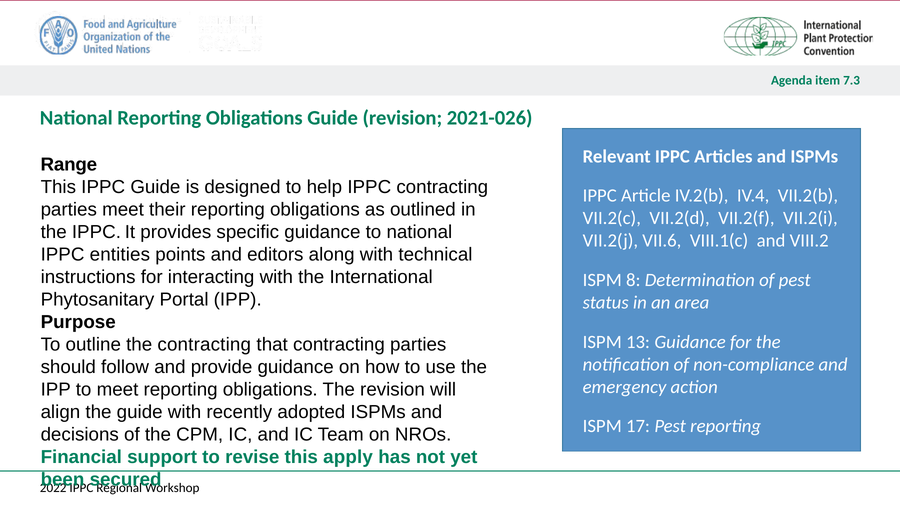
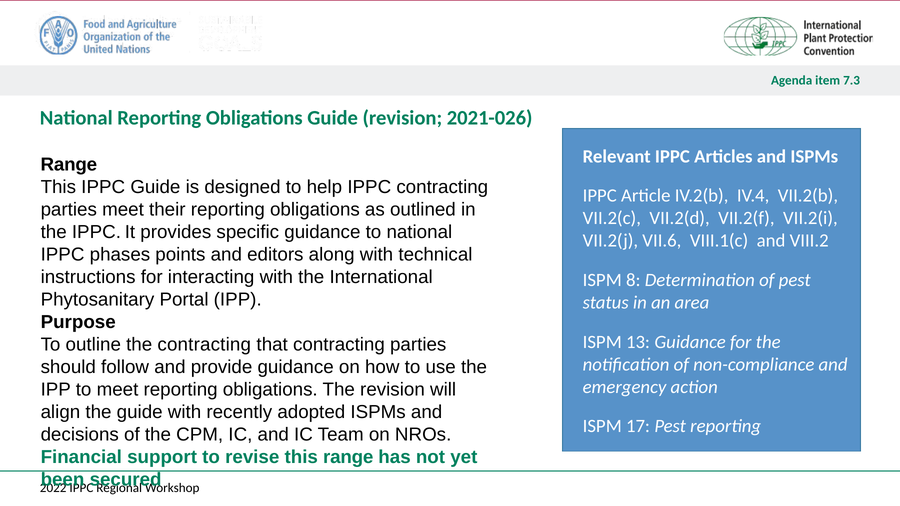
entities: entities -> phases (120, 254)
this apply: apply -> range (348, 457)
